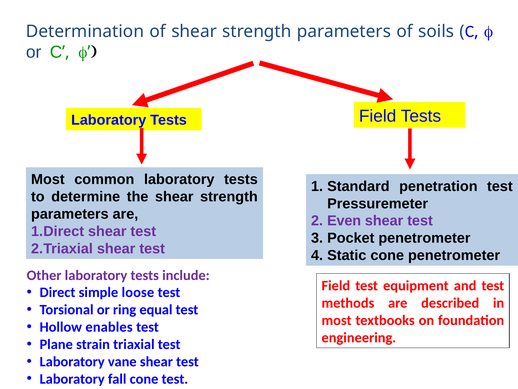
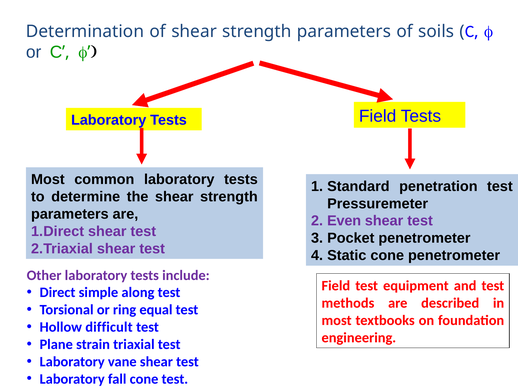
loose: loose -> along (138, 292)
enables: enables -> difficult (109, 327)
